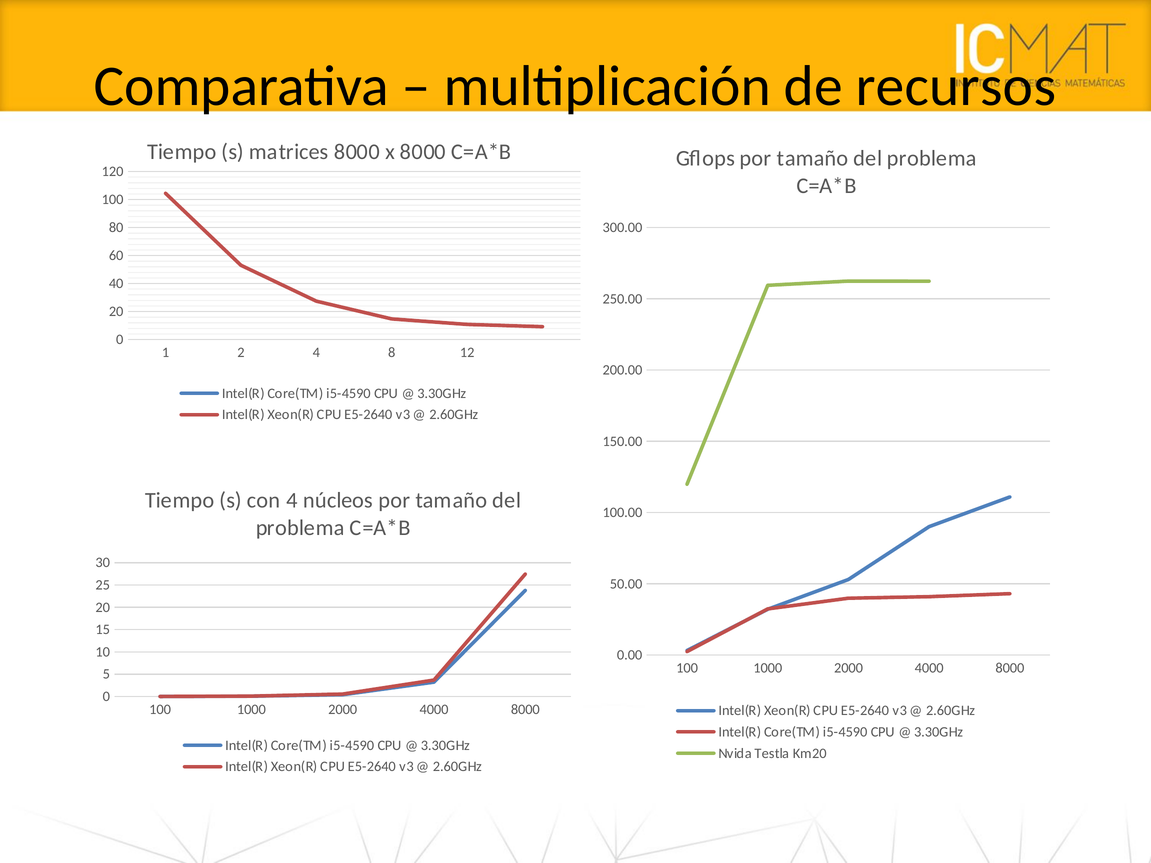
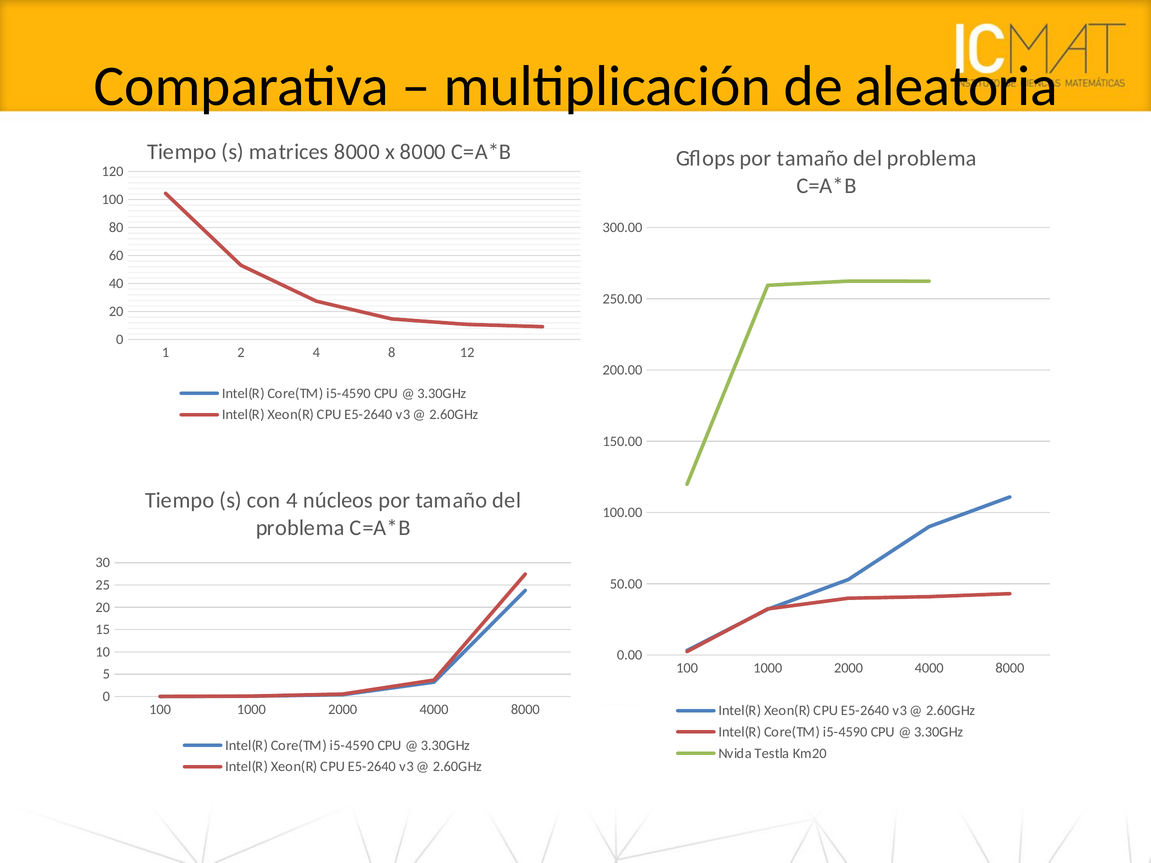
recursos: recursos -> aleatoria (956, 86)
